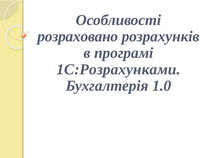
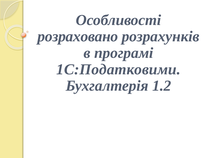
1С:Розрахунками: 1С:Розрахунками -> 1С:Податковими (118, 69)
1.0: 1.0 -> 1.2 (162, 86)
